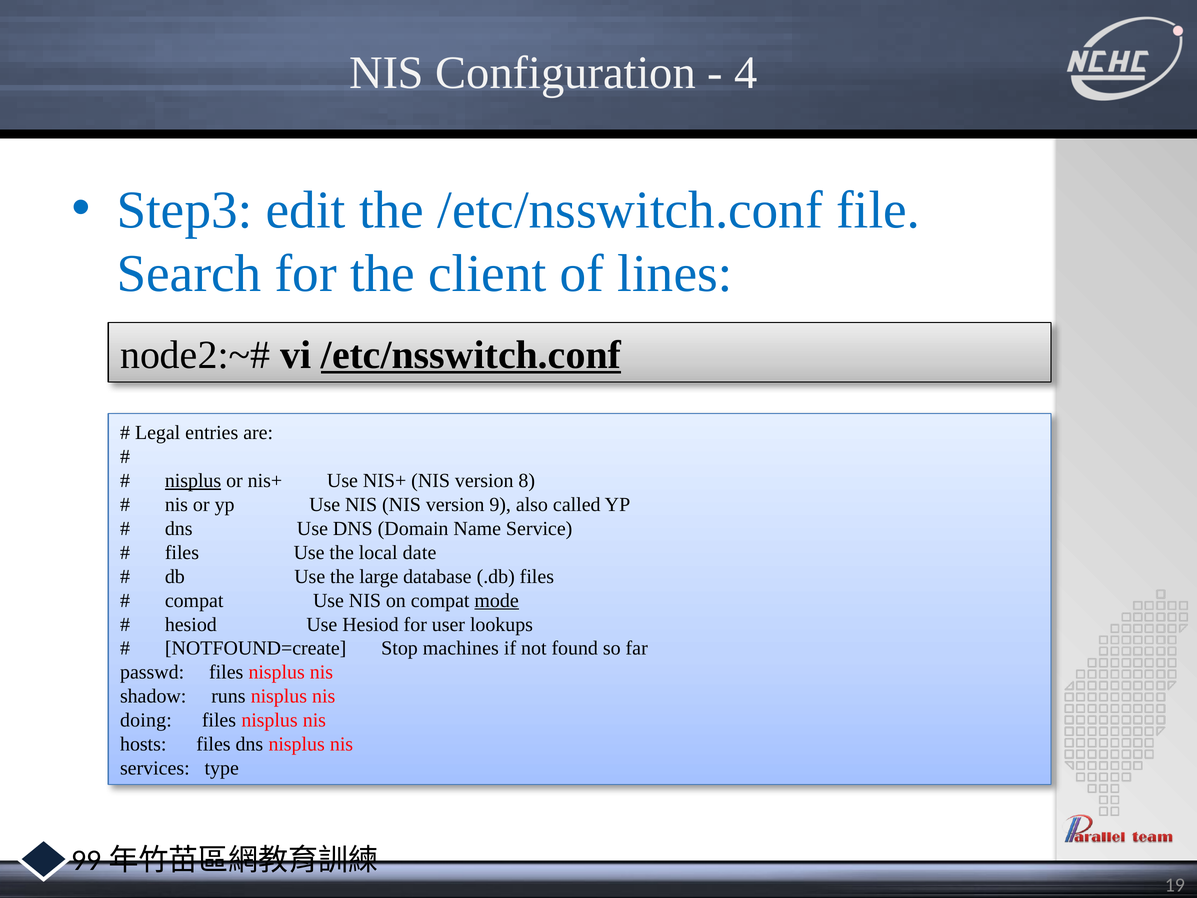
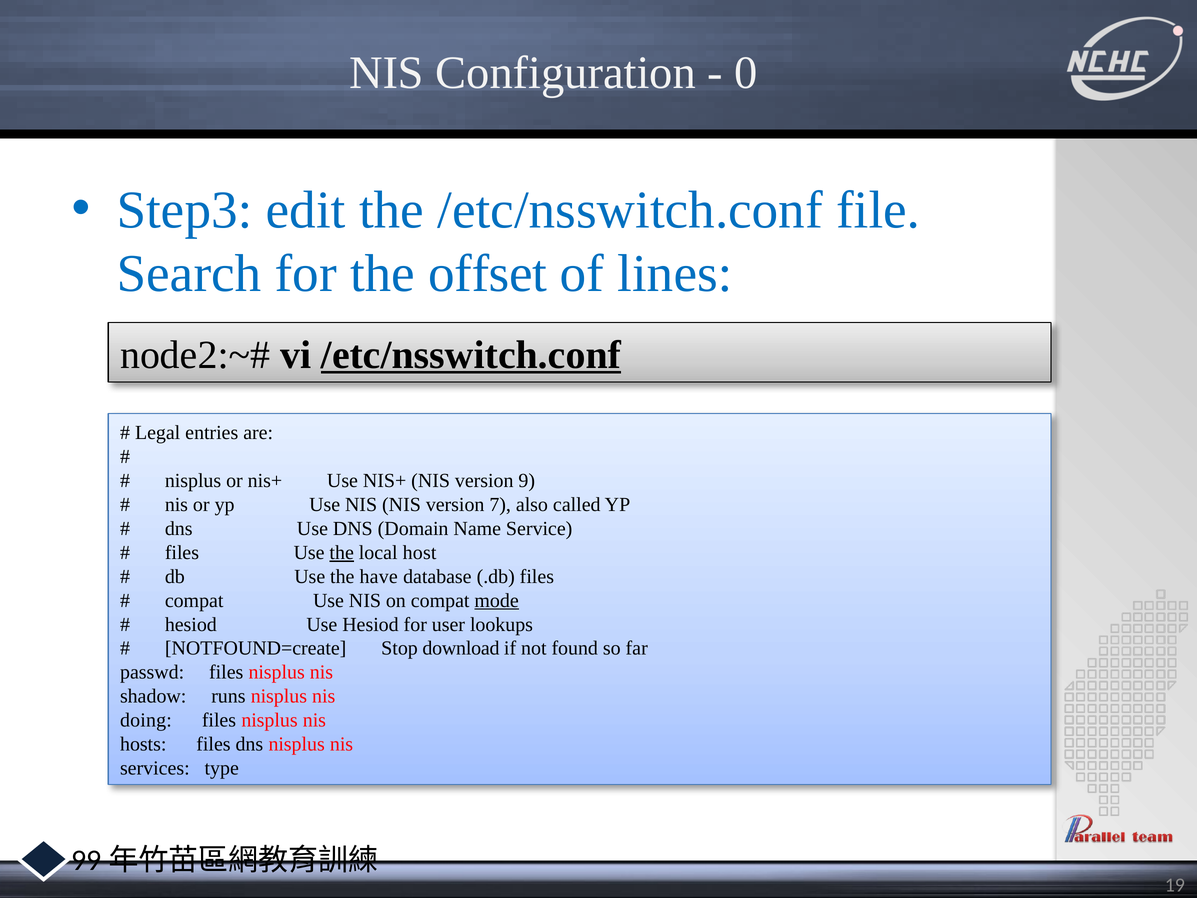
4: 4 -> 0 (746, 73)
client: client -> offset (488, 274)
nisplus underline: present -> none (193, 481)
8: 8 -> 9 (527, 481)
9: 9 -> 7 (500, 505)
the underline: none -> present (342, 552)
date: date -> host (420, 552)
large: large -> have (379, 576)
machines: machines -> download (461, 648)
